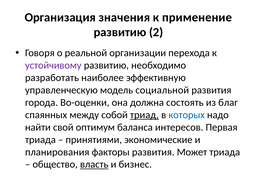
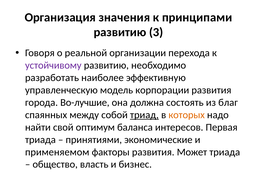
применение: применение -> принципами (197, 17)
2: 2 -> 3 (156, 32)
социальной: социальной -> корпорации (162, 90)
Во-оценки: Во-оценки -> Во-лучшие (85, 103)
которых colour: blue -> orange (187, 115)
планирования: планирования -> применяемом (57, 153)
власть underline: present -> none (94, 165)
